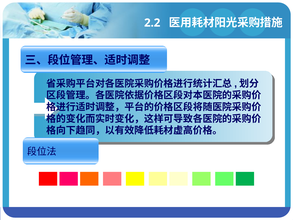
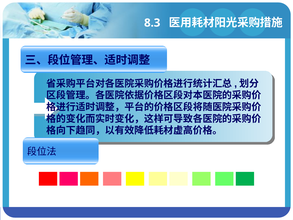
2.2: 2.2 -> 8.3 (152, 23)
